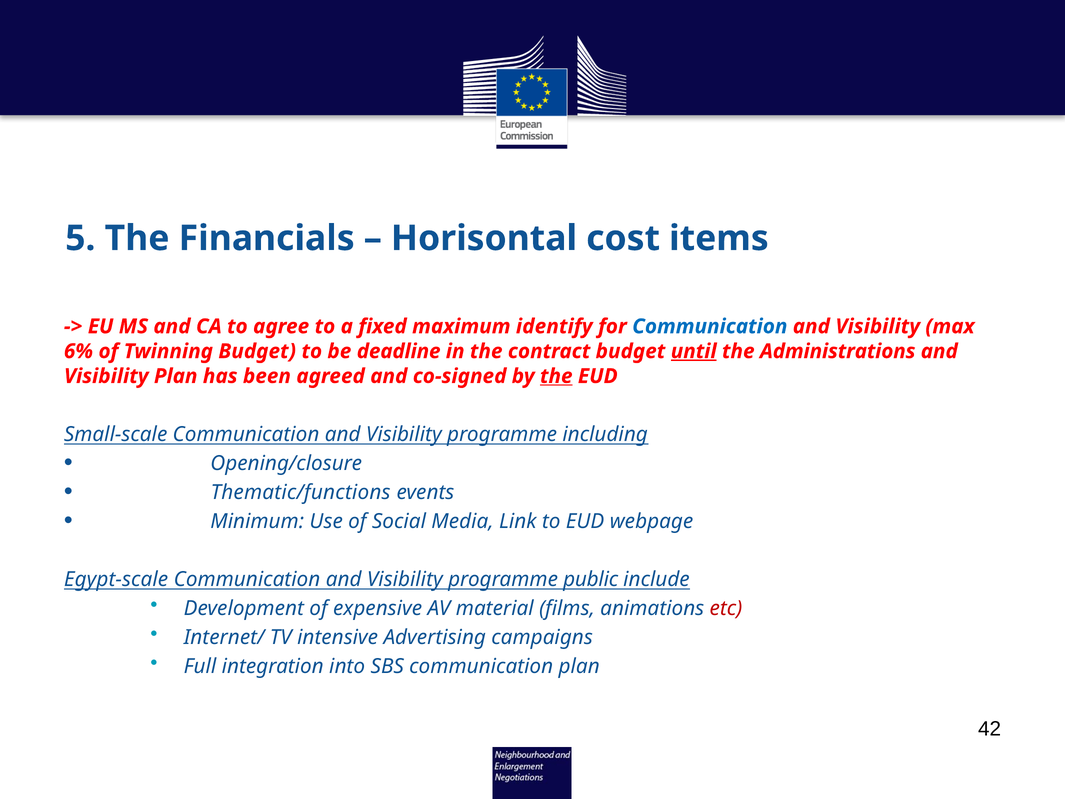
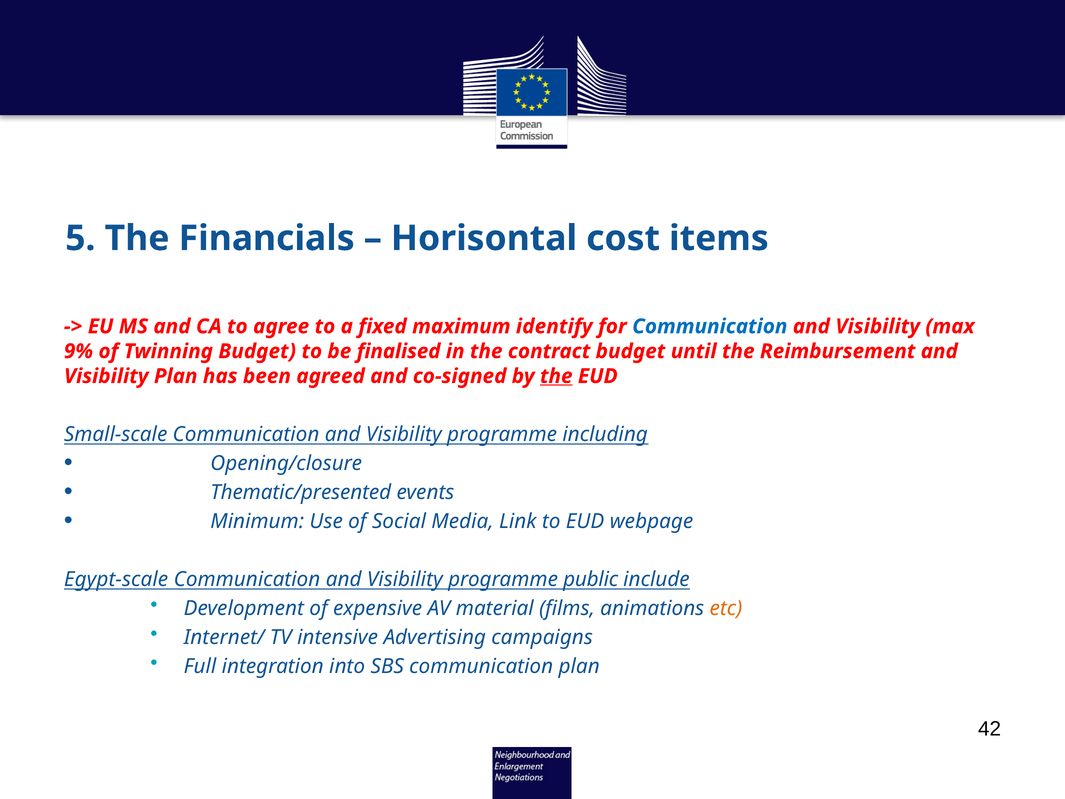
6%: 6% -> 9% (78, 351)
deadline: deadline -> finalised (399, 351)
until underline: present -> none (694, 351)
Administrations: Administrations -> Reimbursement (838, 351)
Thematic/functions: Thematic/functions -> Thematic/presented (301, 492)
etc colour: red -> orange (726, 608)
